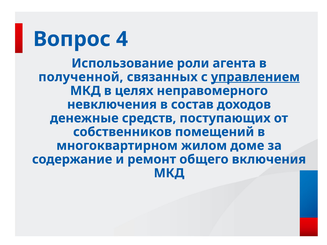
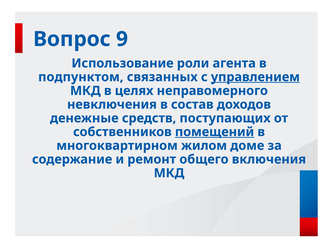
4: 4 -> 9 (122, 39)
полученной: полученной -> подпунктом (81, 77)
помещений underline: none -> present (215, 132)
